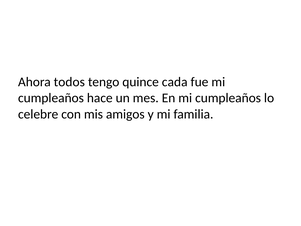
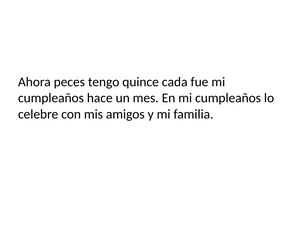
todos: todos -> peces (69, 82)
